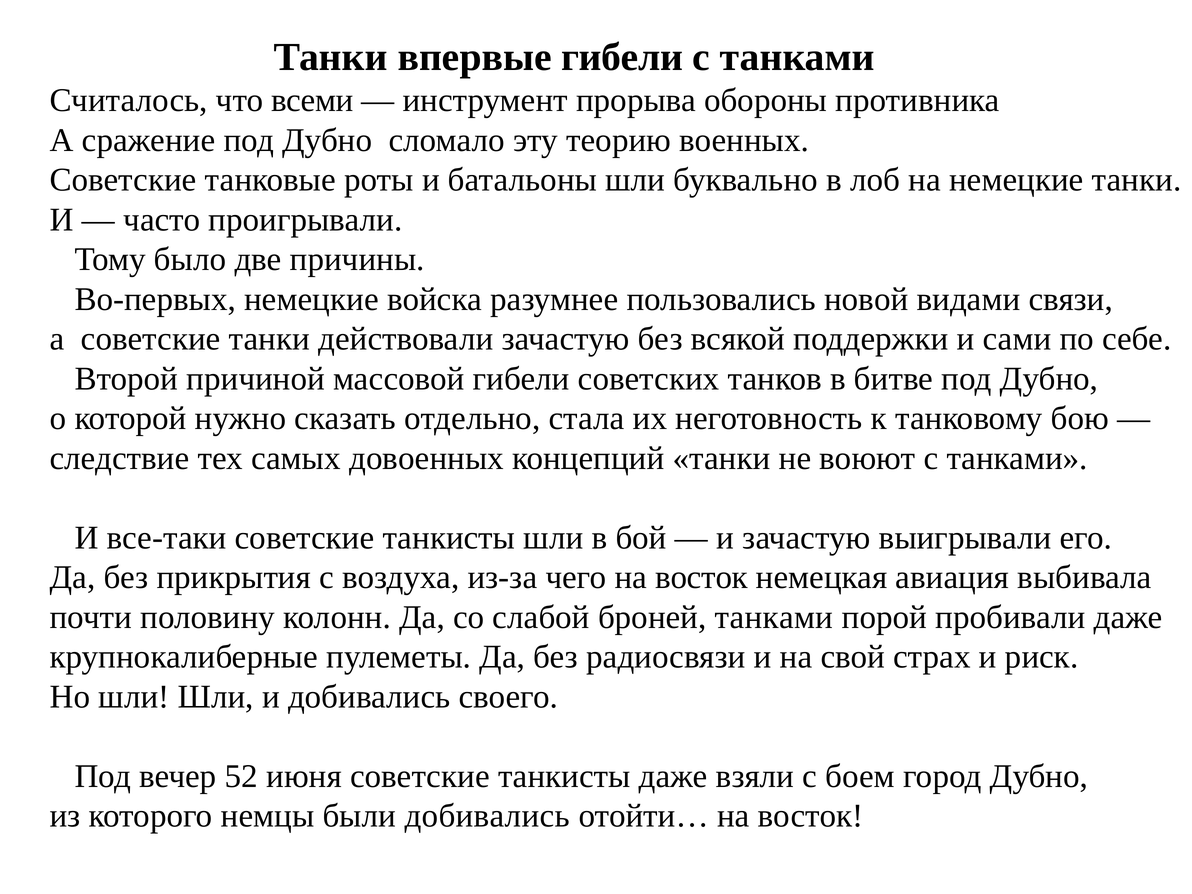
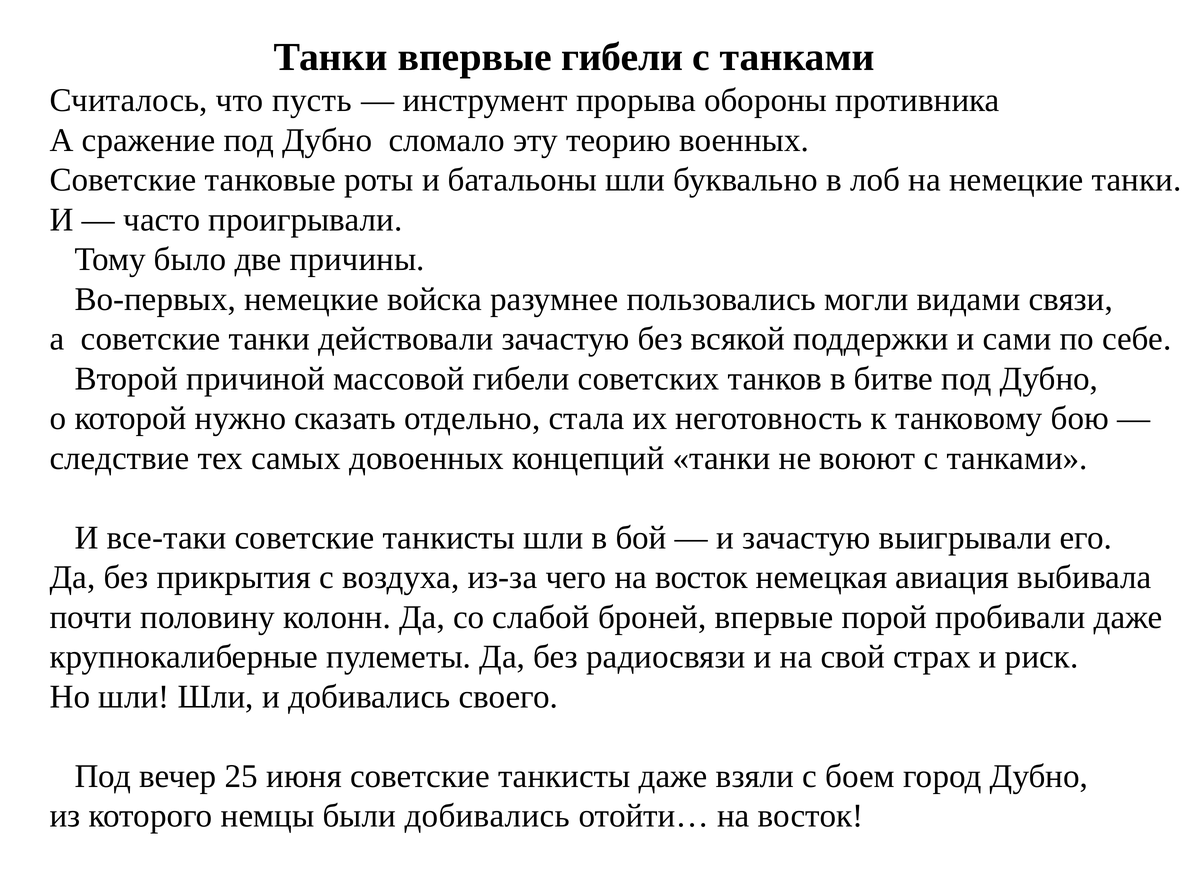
всеми: всеми -> пусть (312, 100)
новой: новой -> могли (866, 299)
броней танками: танками -> впервые (774, 617)
52: 52 -> 25 (241, 776)
